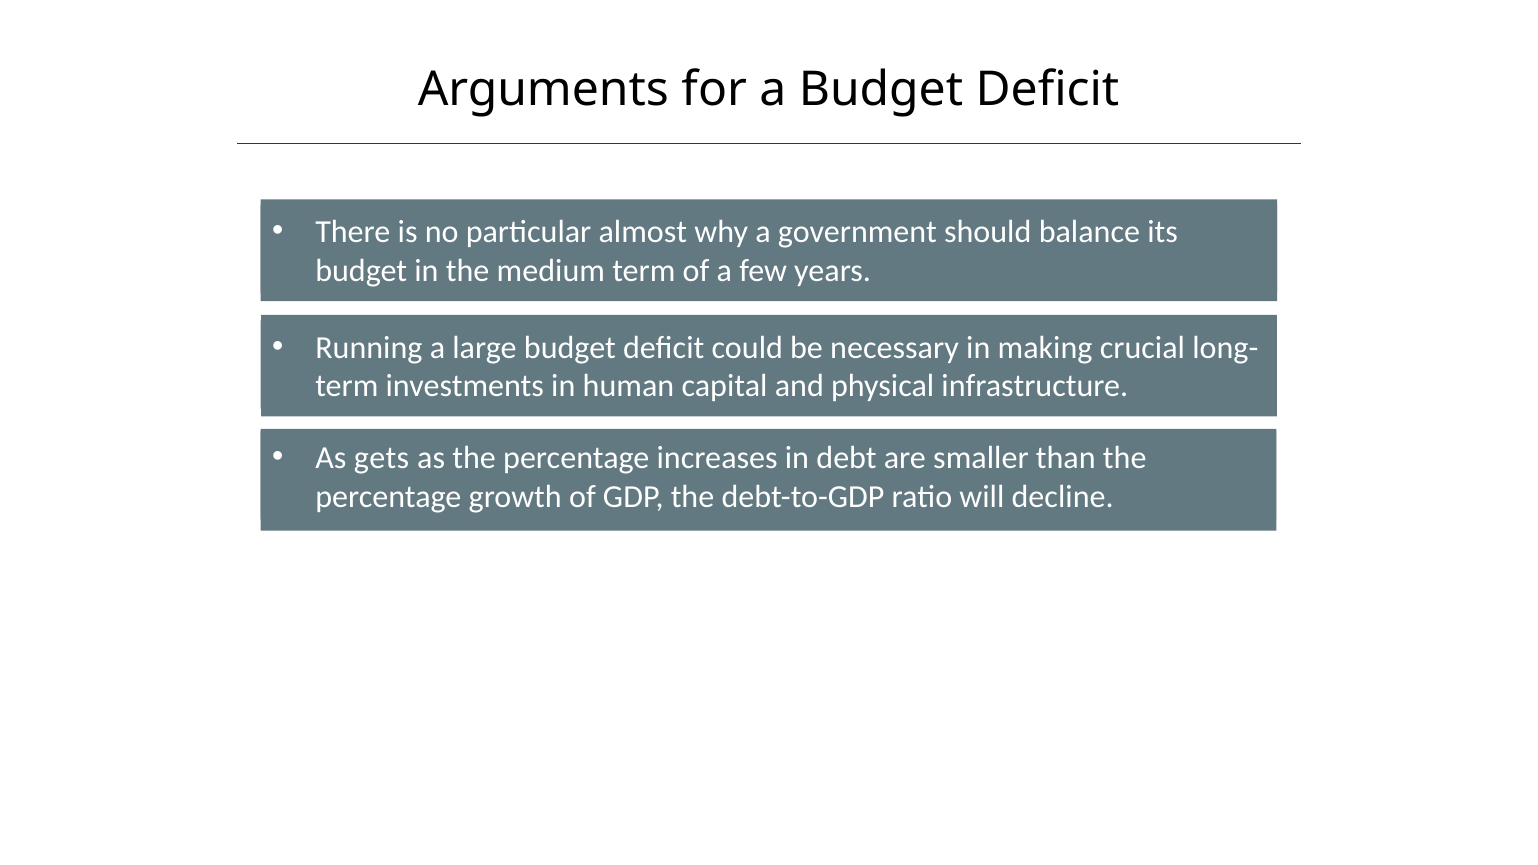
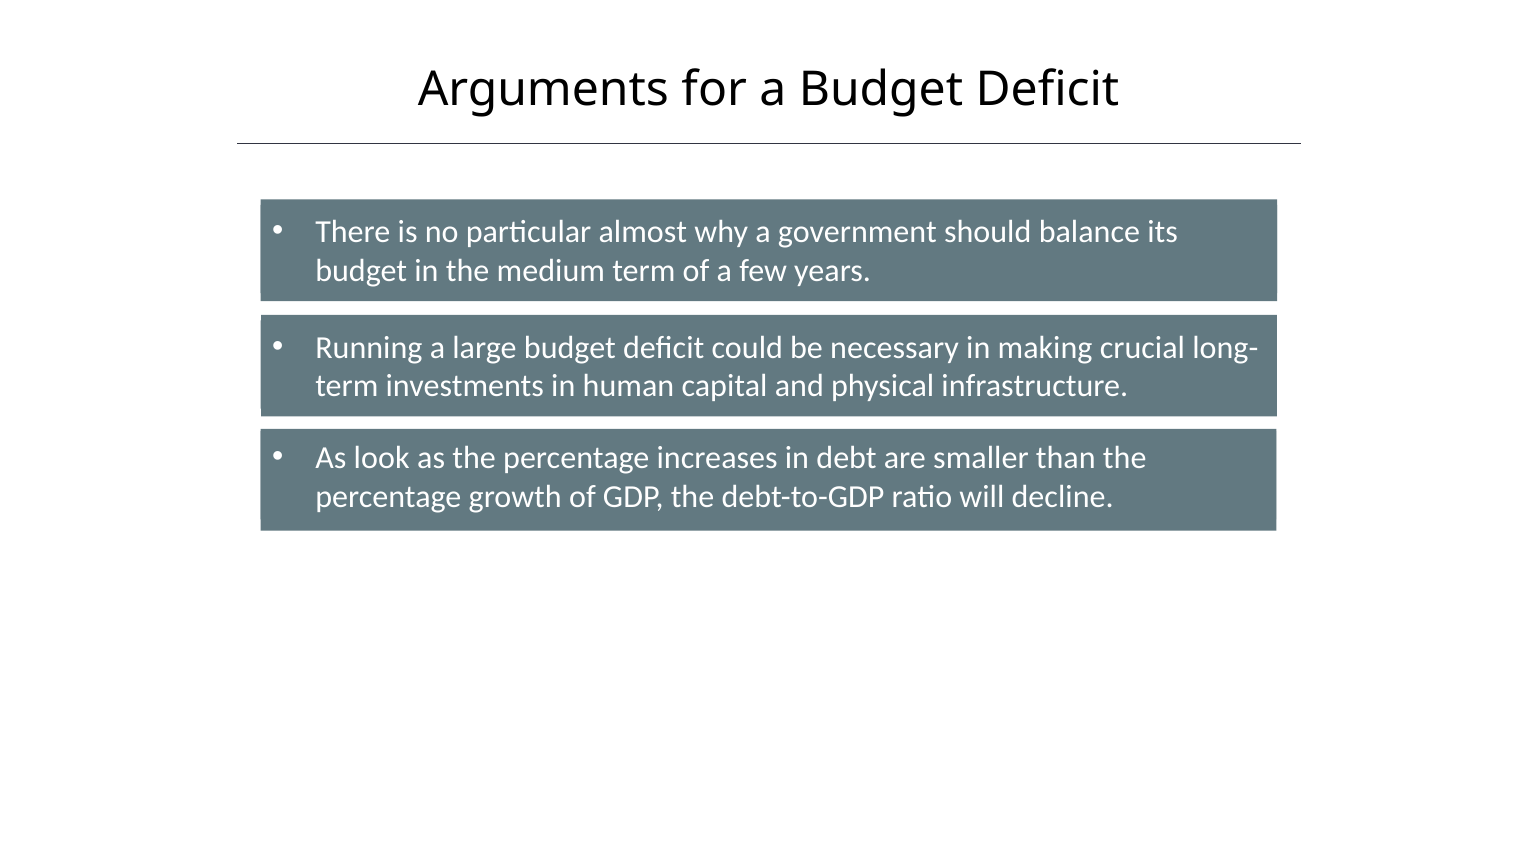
gets: gets -> look (382, 458)
